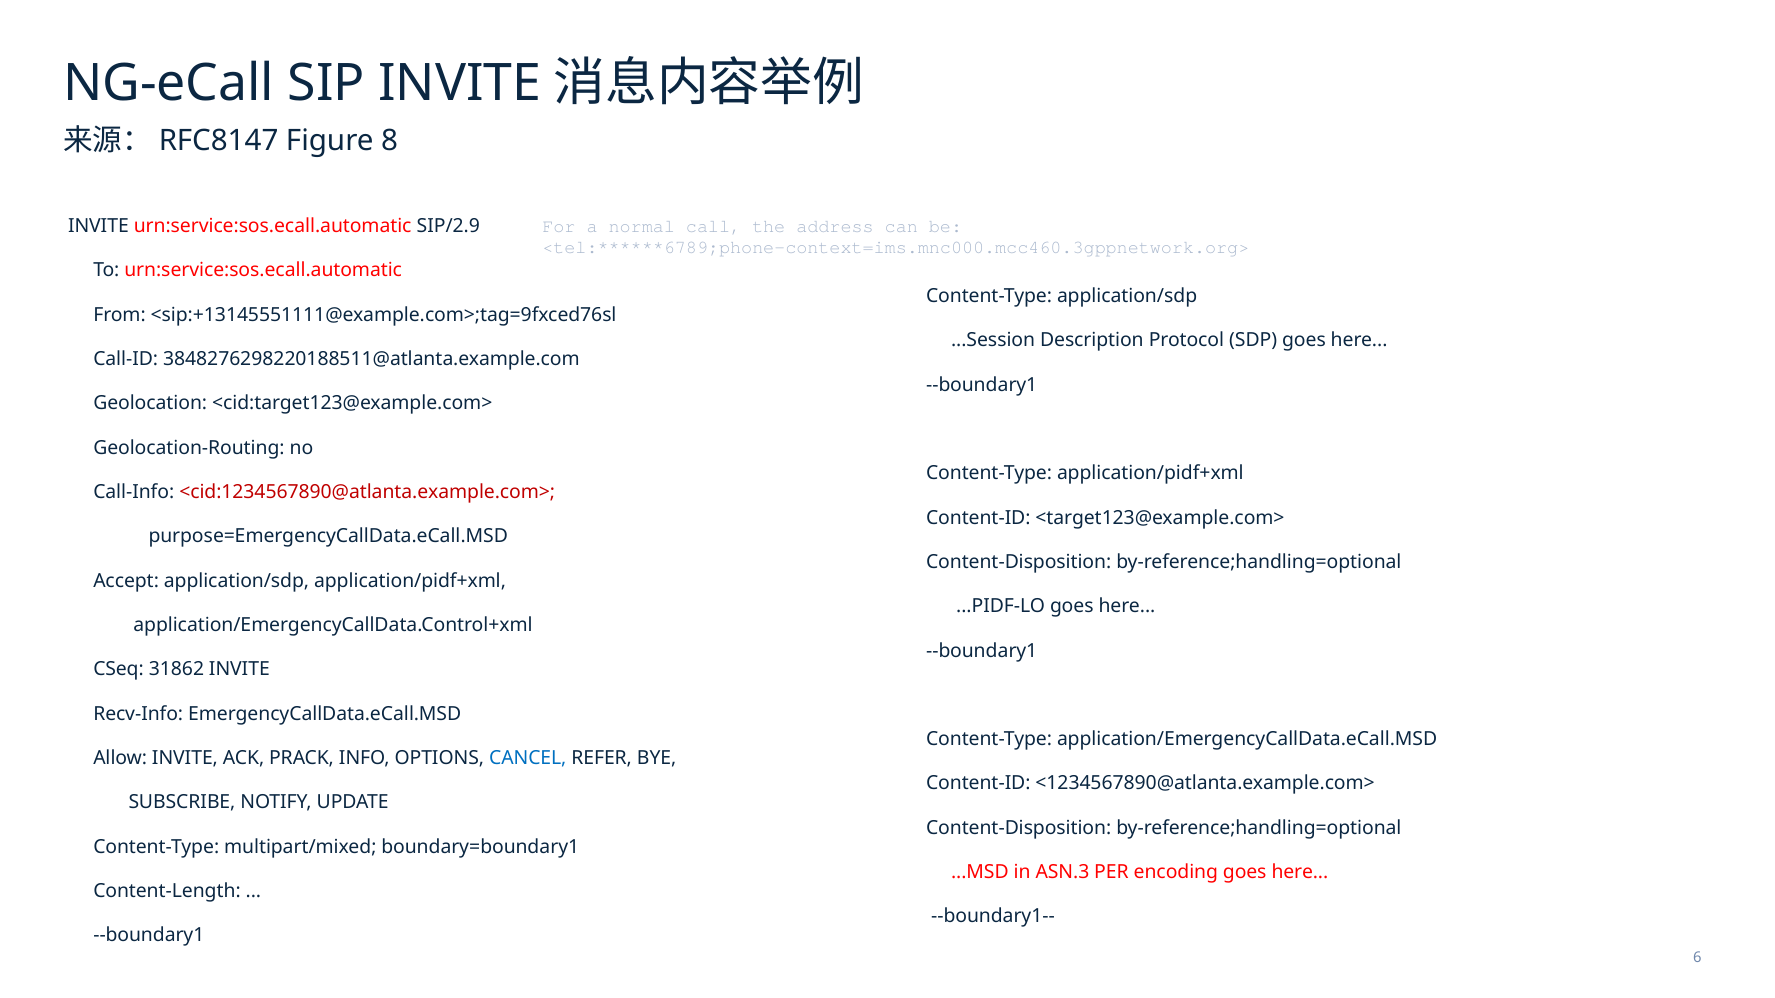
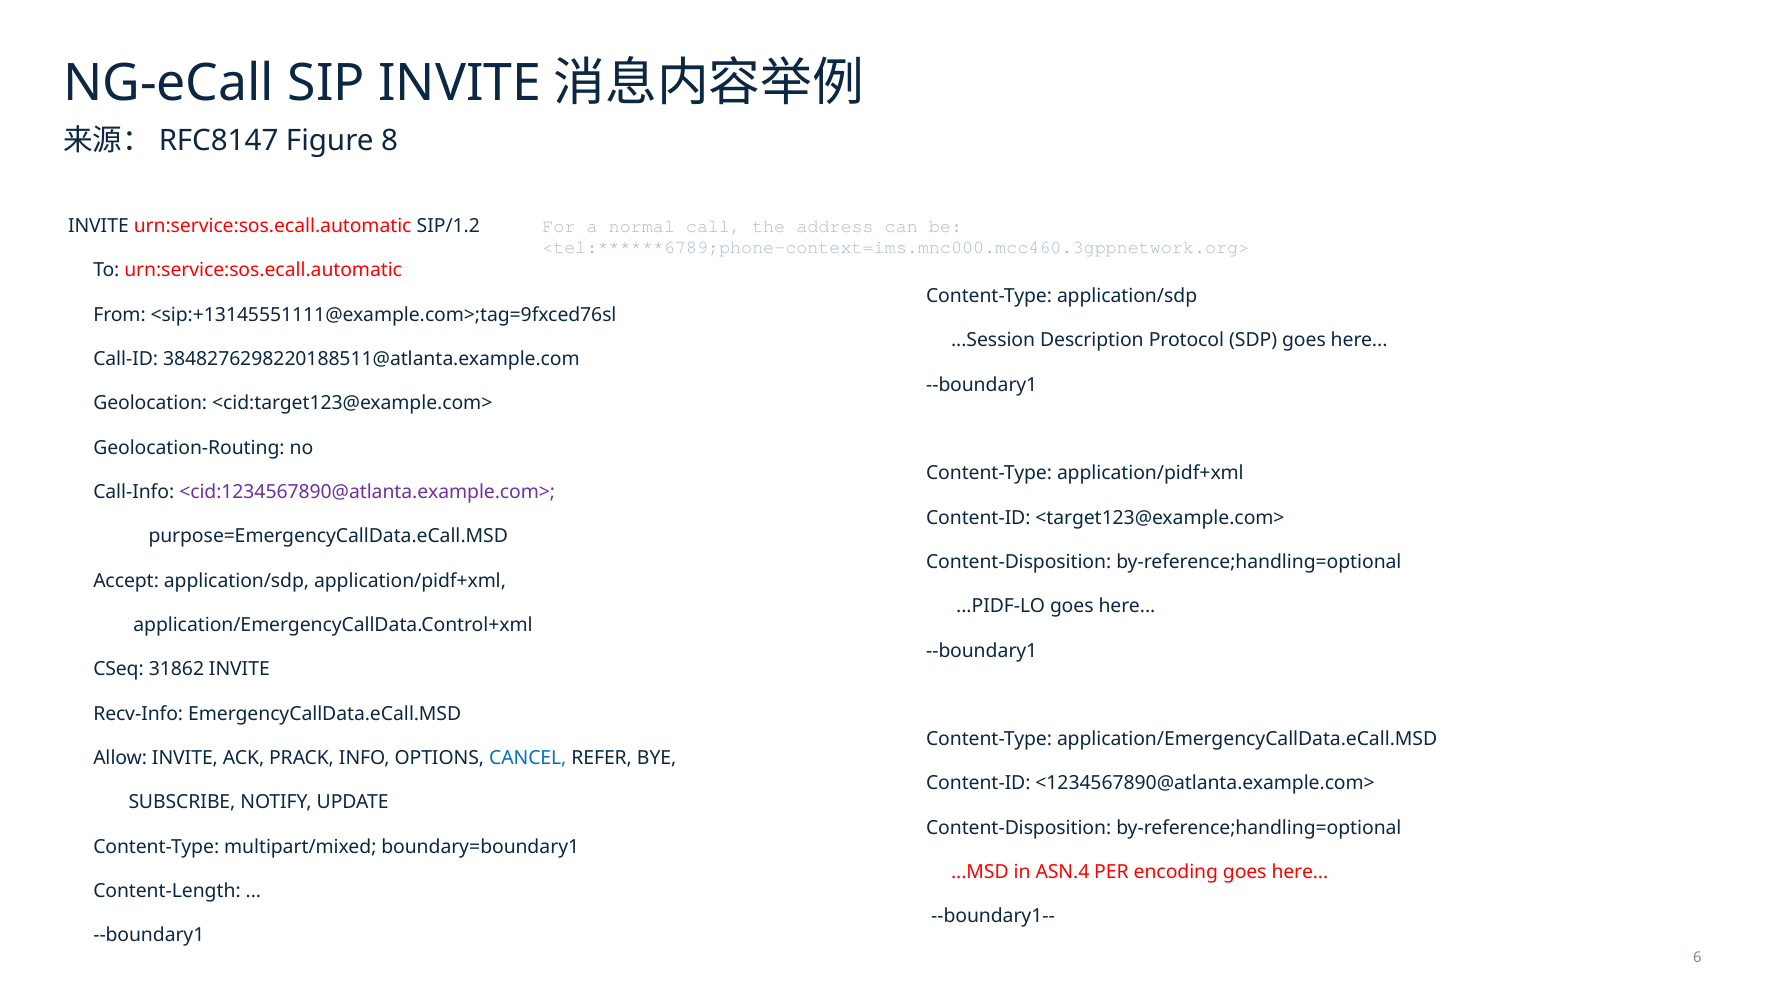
SIP/2.9: SIP/2.9 -> SIP/1.2 (448, 226)
<cid:1234567890@atlanta.example.com> colour: red -> purple (367, 492)
ASN.3: ASN.3 -> ASN.4 (1062, 873)
